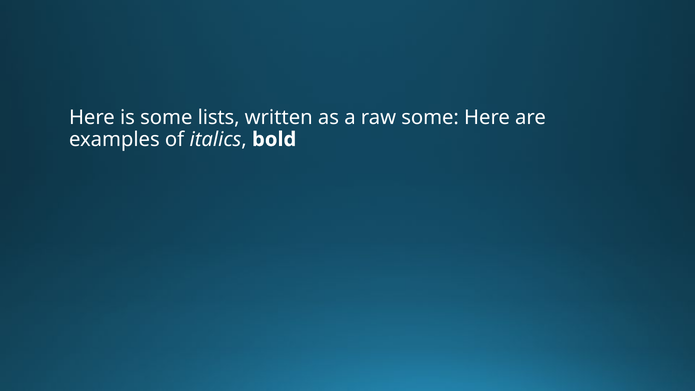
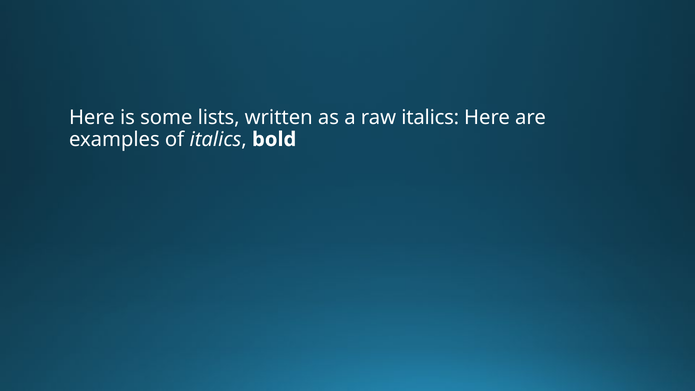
raw some: some -> italics (430, 118)
